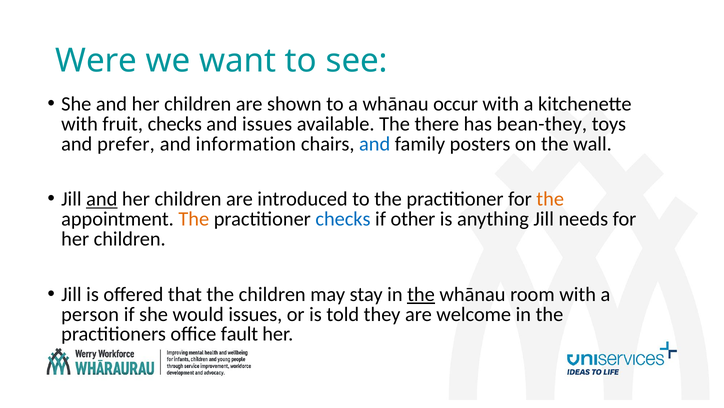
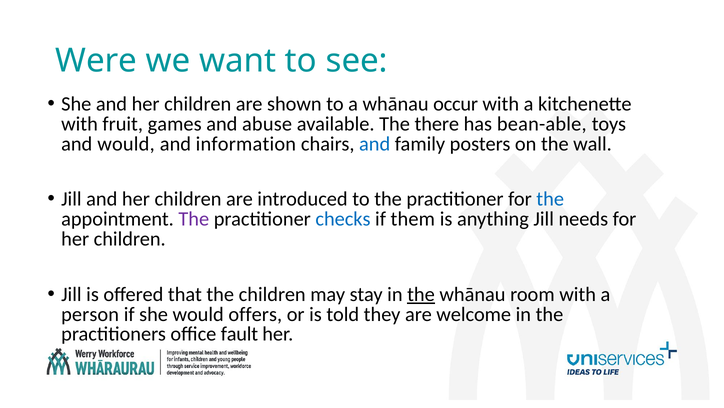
fruit checks: checks -> games (175, 124)
and issues: issues -> abuse (267, 124)
bean-they: bean-they -> bean-able (542, 124)
and prefer: prefer -> would (126, 144)
and underline: present -> none (102, 199)
the colour: orange -> blue (550, 199)
The colour: orange -> purple (194, 219)
other: other -> them (413, 219)
would issues: issues -> offers (255, 314)
